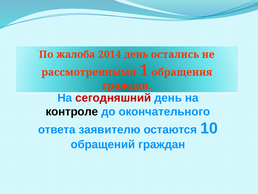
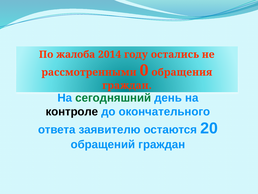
2014 день: день -> году (136, 54)
1: 1 -> 0 (144, 70)
сегодняшний colour: red -> green (113, 98)
10: 10 -> 20 (209, 128)
